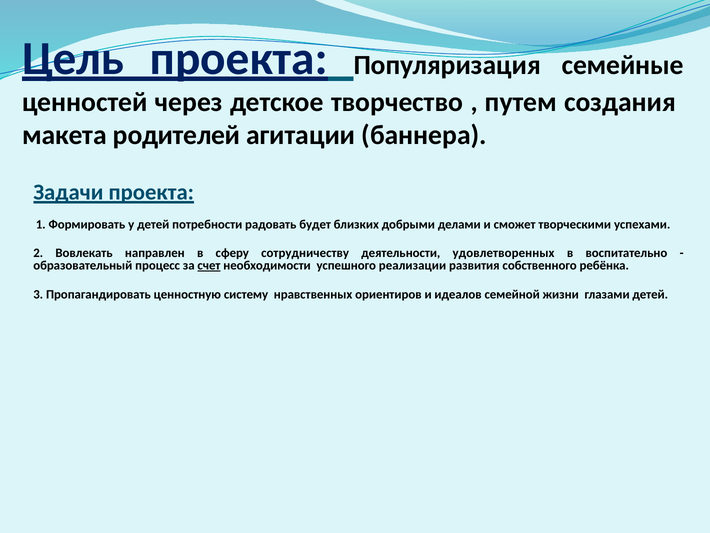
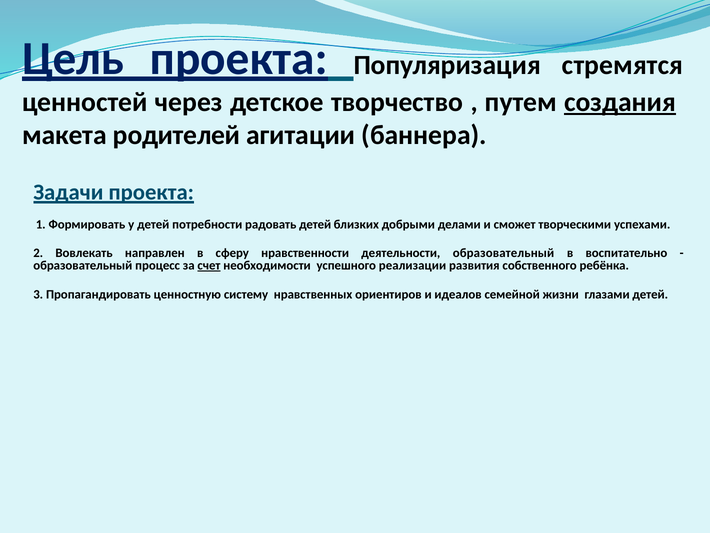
семейные: семейные -> стремятся (623, 65)
создания underline: none -> present (620, 102)
радовать будет: будет -> детей (315, 224)
сотрудничеству: сотрудничеству -> нравственности (305, 253)
деятельности удовлетворенных: удовлетворенных -> образовательный (504, 253)
